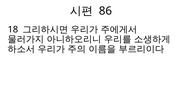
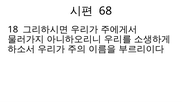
86: 86 -> 68 (105, 11)
